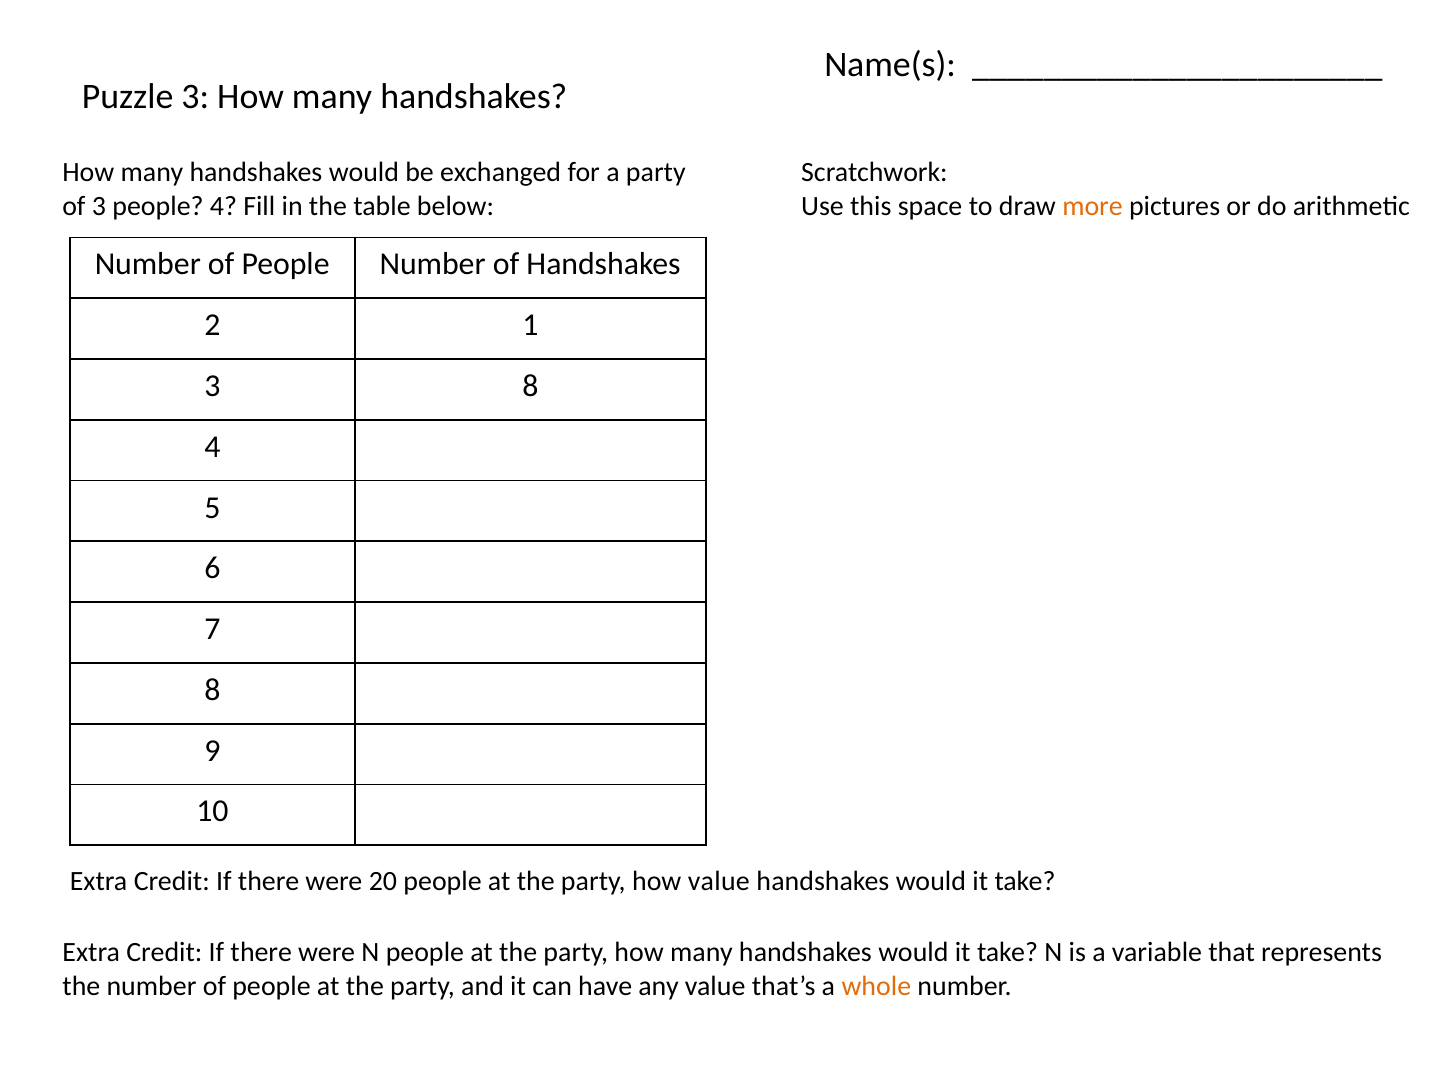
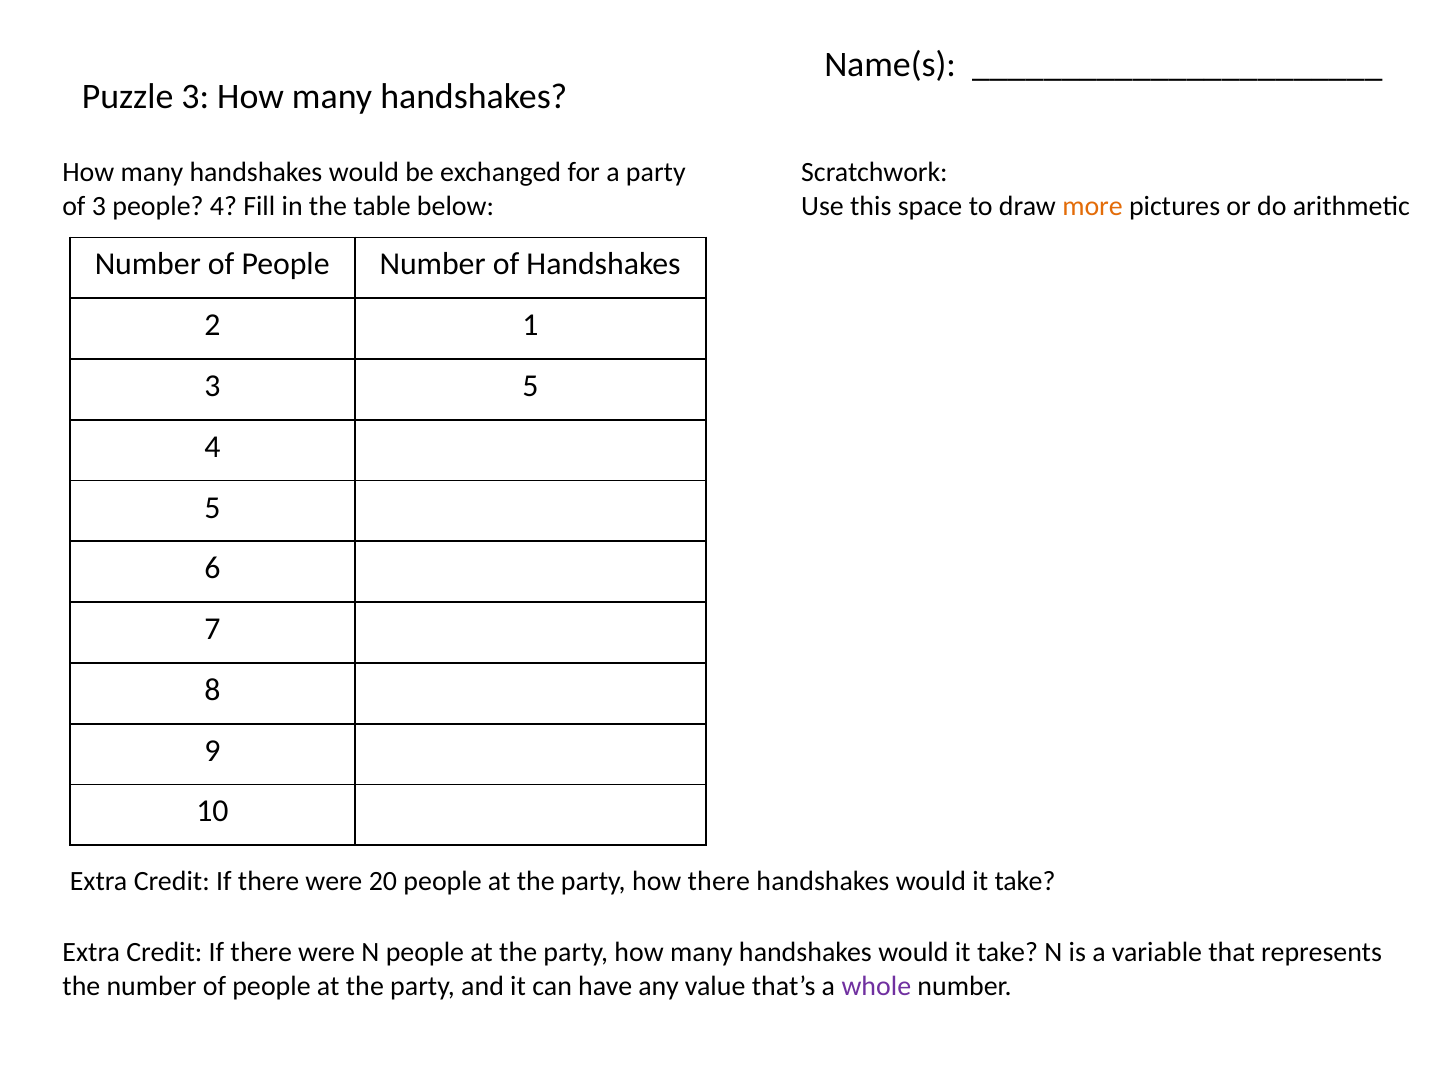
3 8: 8 -> 5 (530, 386)
how value: value -> there (719, 882)
whole colour: orange -> purple (876, 987)
